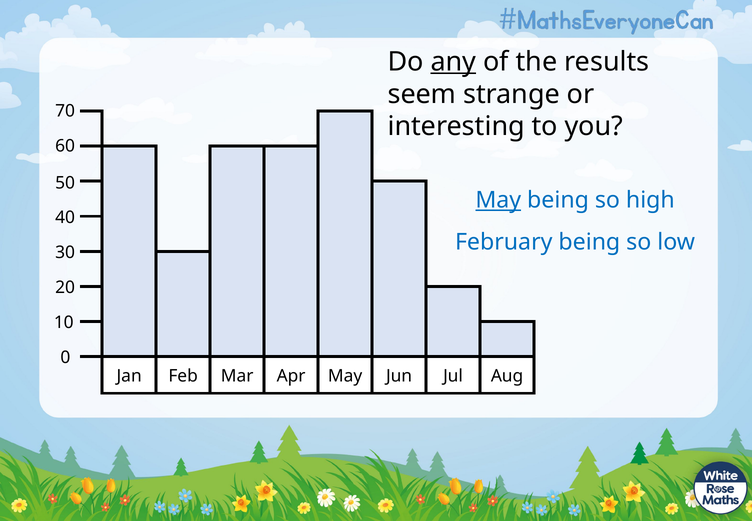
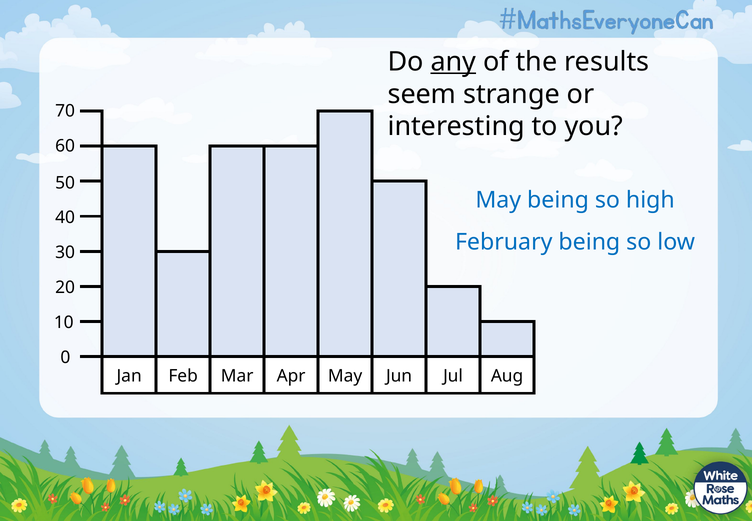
May underline: present -> none (498, 200)
